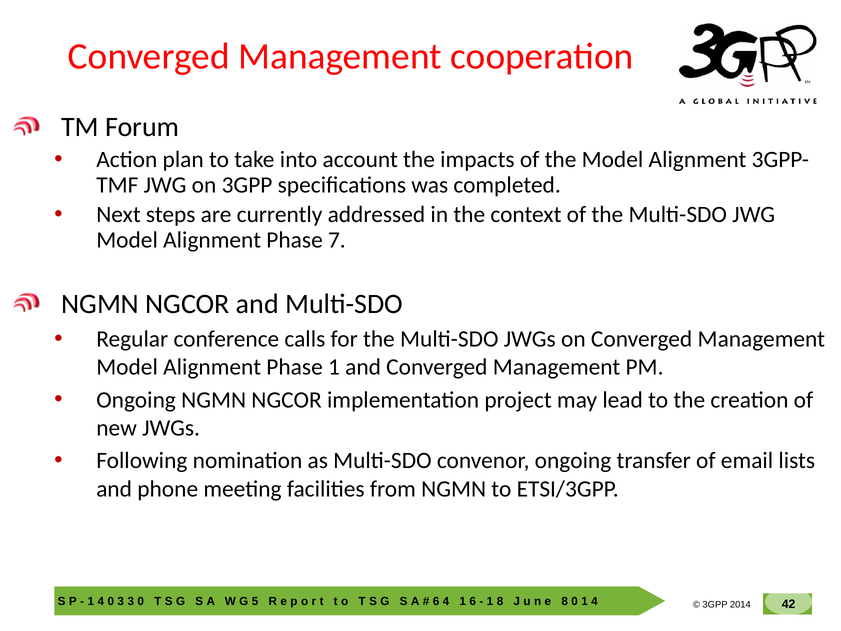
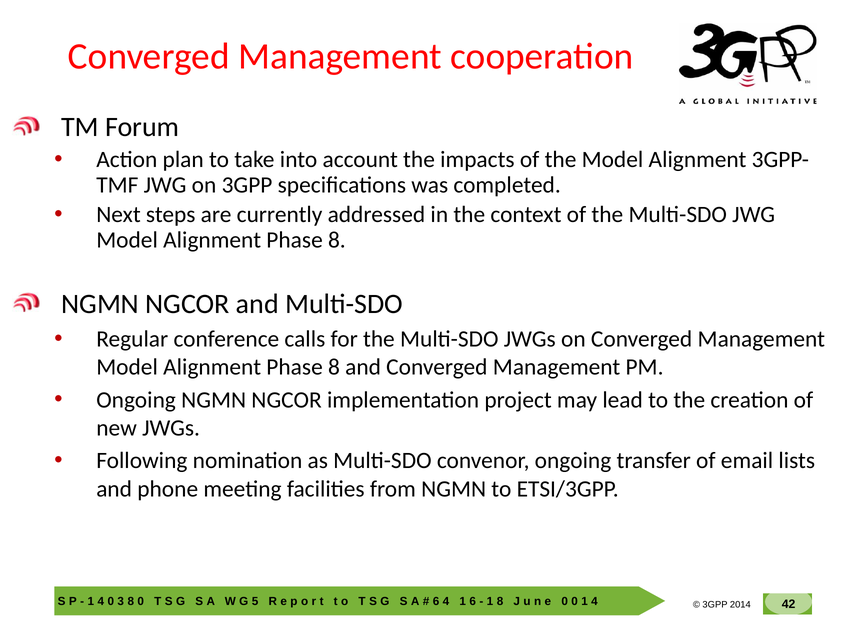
7: 7 -> 8 (337, 240)
1: 1 -> 8 (334, 367)
3: 3 -> 8 (131, 601)
8: 8 -> 0 (565, 601)
